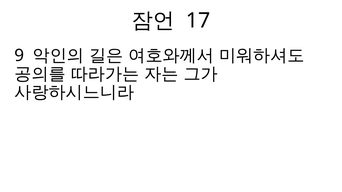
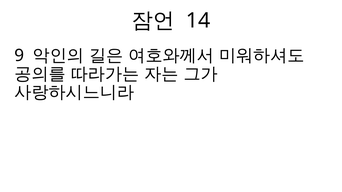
17: 17 -> 14 (198, 21)
